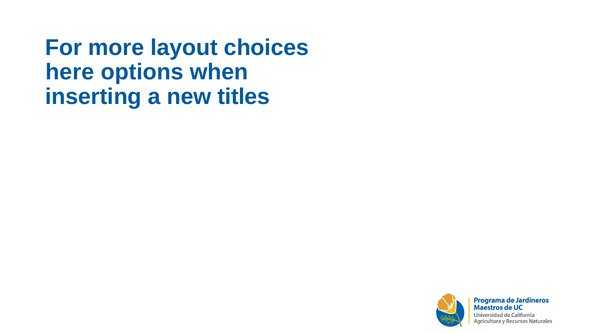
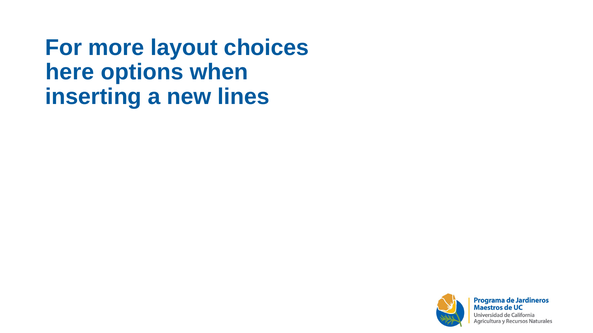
titles: titles -> lines (244, 97)
